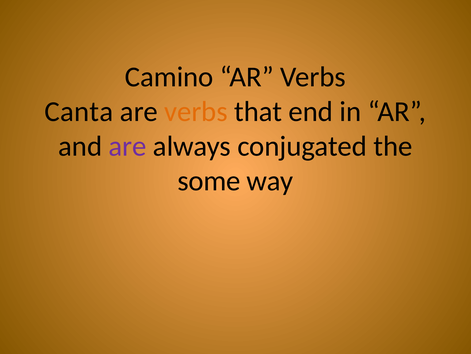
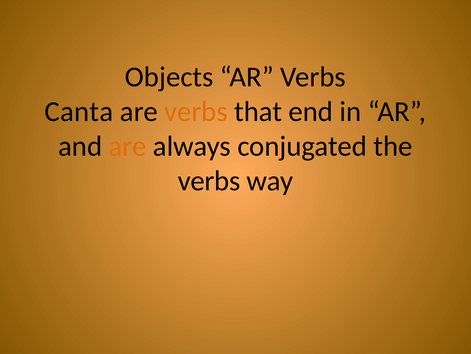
Camino: Camino -> Objects (169, 77)
are colour: purple -> orange (128, 146)
some: some -> verbs (209, 180)
